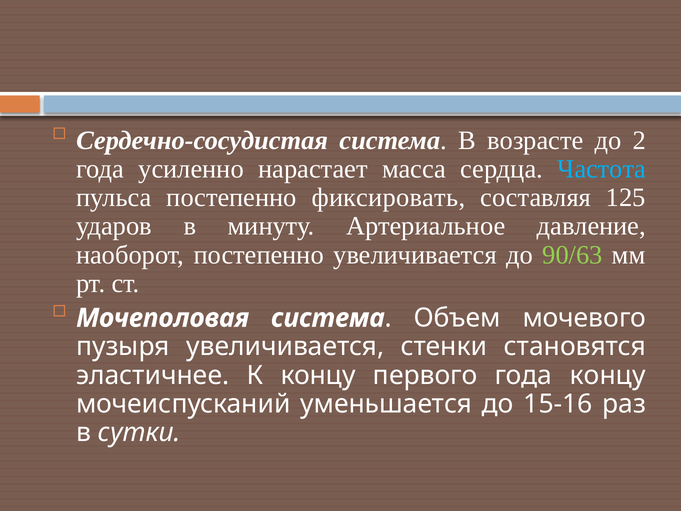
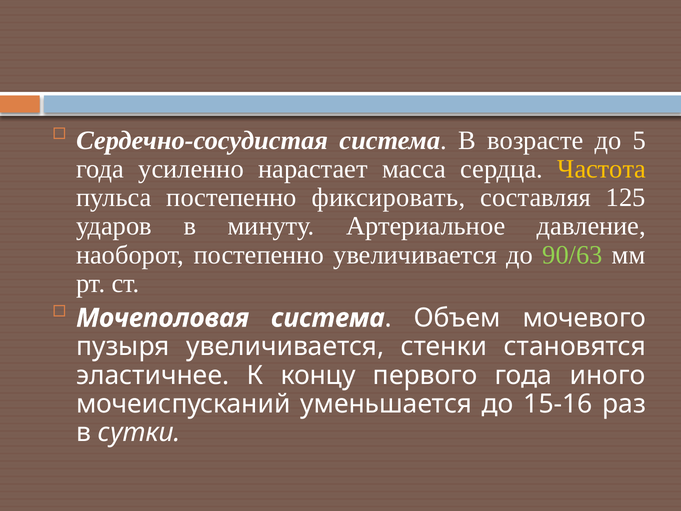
2: 2 -> 5 (639, 140)
Частота colour: light blue -> yellow (602, 169)
года концу: концу -> иного (608, 375)
